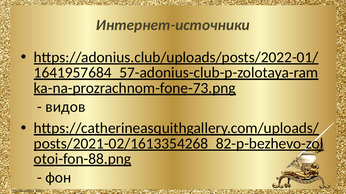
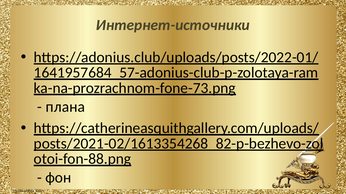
видов: видов -> плана (65, 107)
